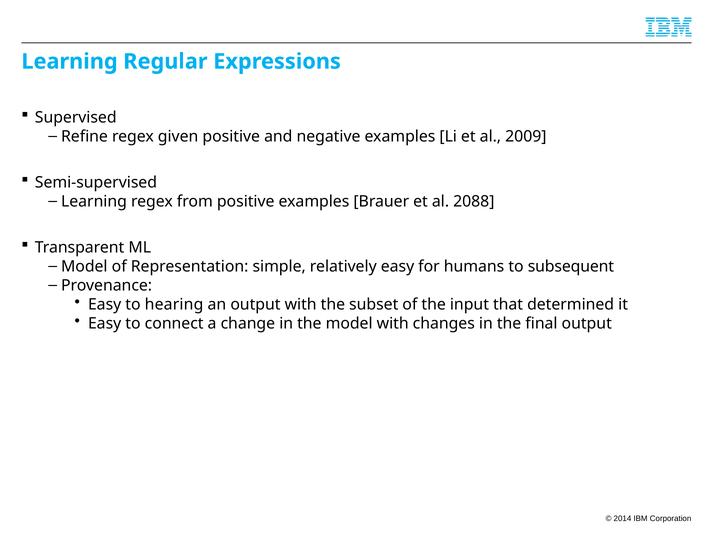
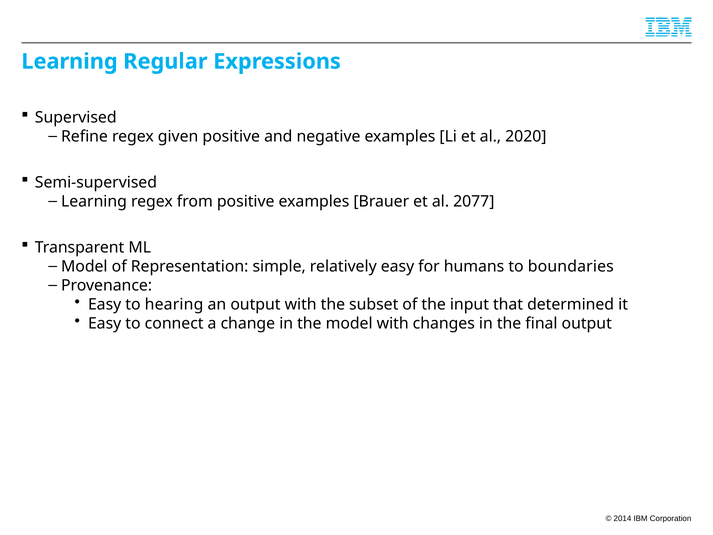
2009: 2009 -> 2020 (526, 137)
2088: 2088 -> 2077 (474, 201)
subsequent: subsequent -> boundaries (571, 266)
